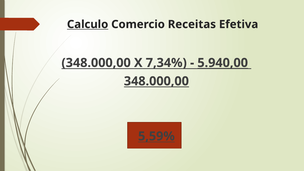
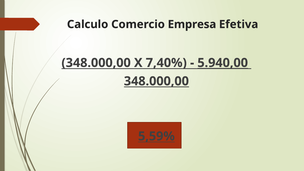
Calculo underline: present -> none (88, 24)
Receitas: Receitas -> Empresa (192, 24)
7,34%: 7,34% -> 7,40% (166, 63)
